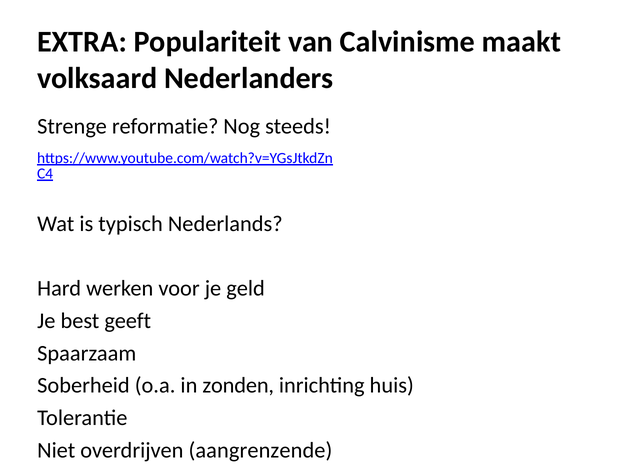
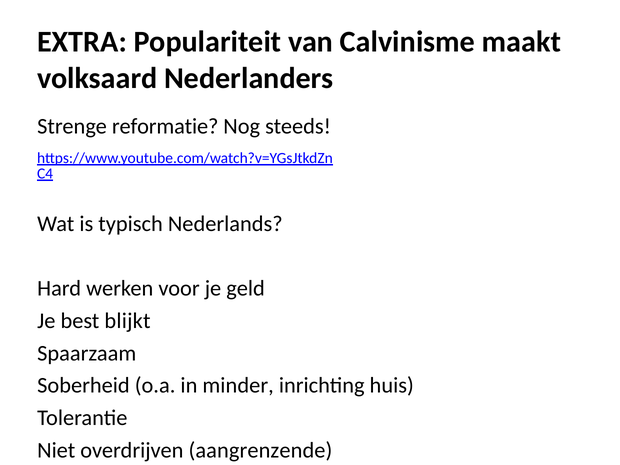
geeft: geeft -> blijkt (128, 321)
zonden: zonden -> minder (238, 386)
